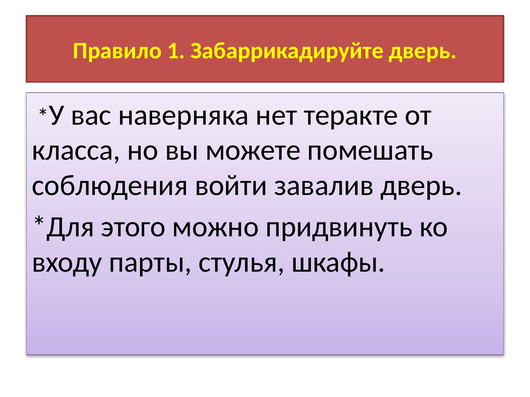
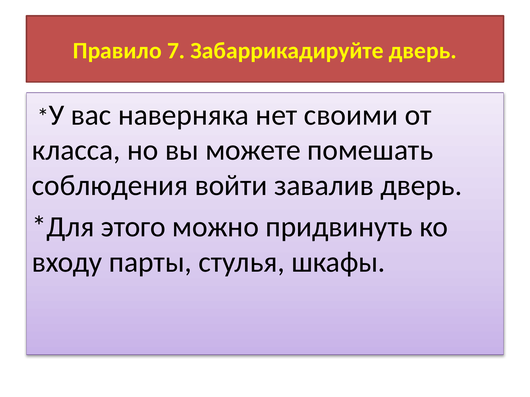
1: 1 -> 7 (176, 51)
теракте: теракте -> своими (351, 115)
